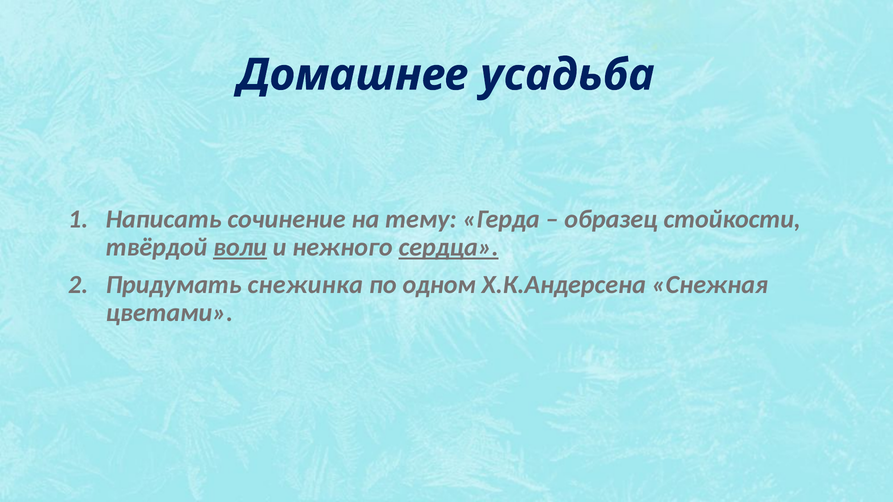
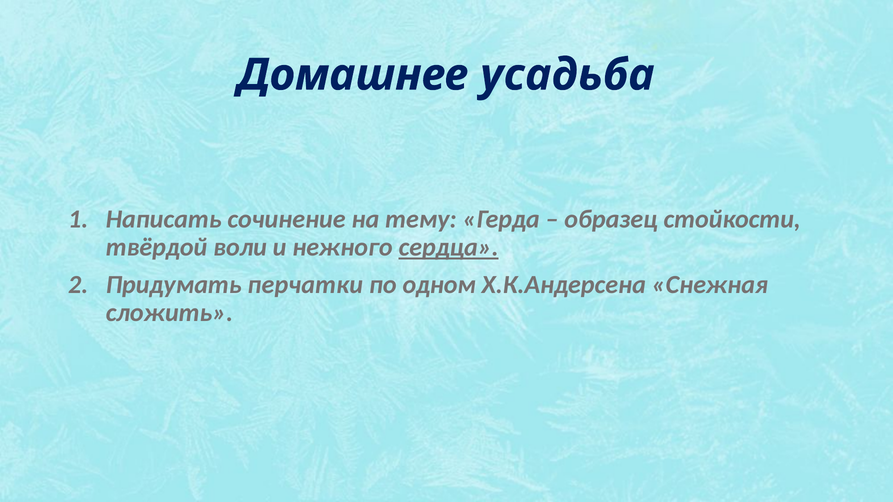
воли underline: present -> none (240, 247)
снежинка: снежинка -> перчатки (305, 285)
цветами: цветами -> сложить (169, 313)
